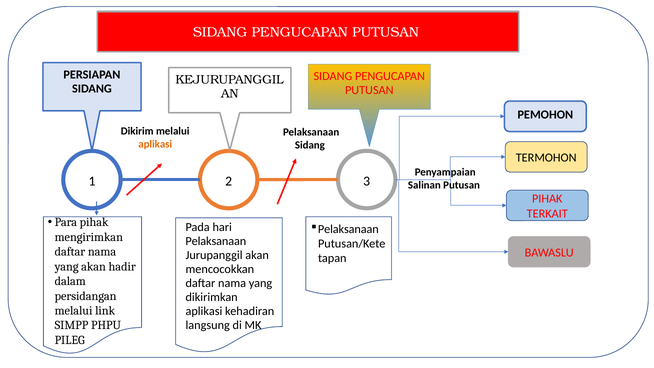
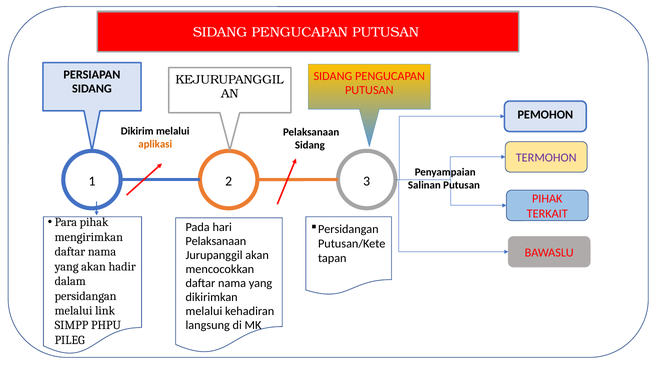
TERMOHON colour: black -> purple (546, 158)
Pelaksanaan: Pelaksanaan -> Persidangan (348, 229)
aplikasi: aplikasi -> melalui (204, 311)
